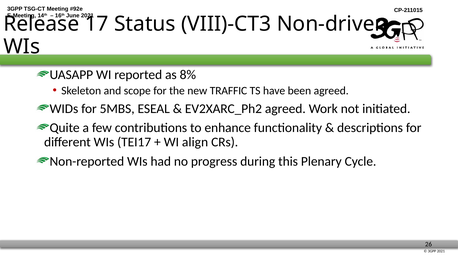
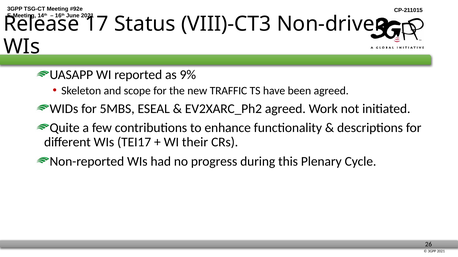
8%: 8% -> 9% (188, 75)
align: align -> their (195, 143)
